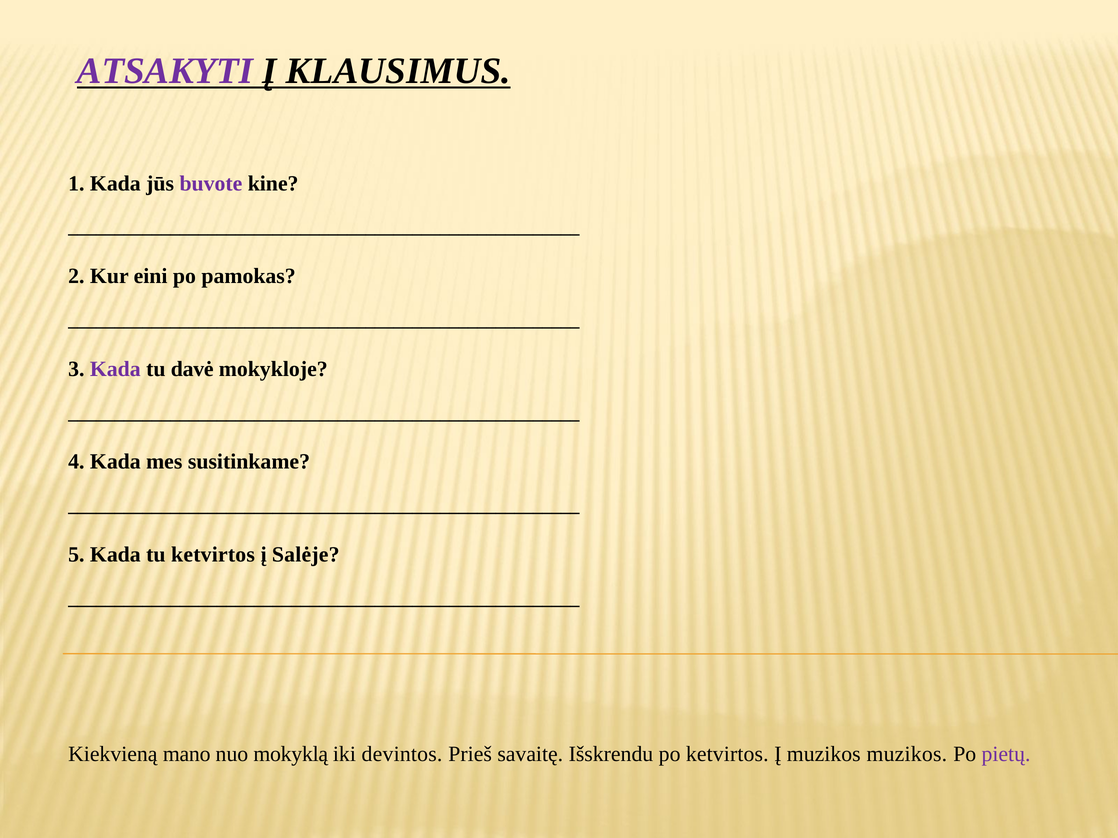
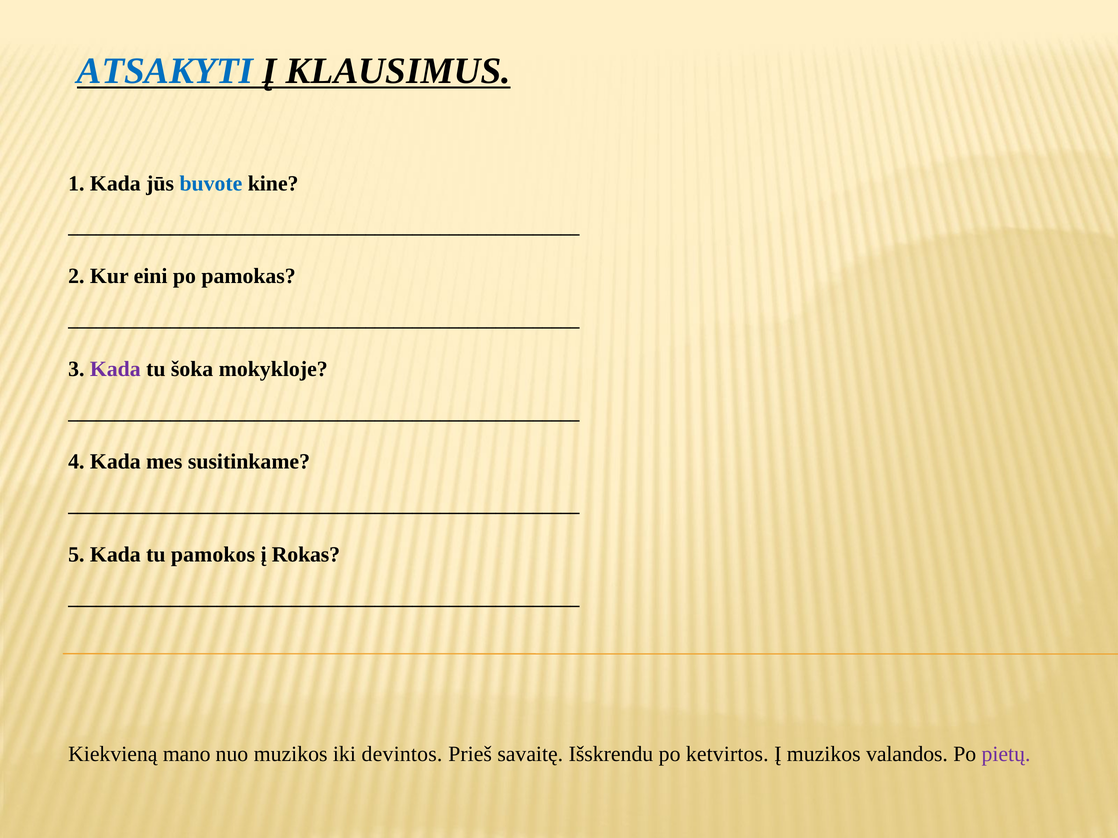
ATSAKYTI colour: purple -> blue (165, 71)
buvote colour: purple -> blue (211, 183)
davė: davė -> šoka (192, 369)
tu ketvirtos: ketvirtos -> pamokos (213, 555)
Salėje: Salėje -> Rokas (306, 555)
nuo mokyklą: mokyklą -> muzikos (291, 754)
muzikos muzikos: muzikos -> valandos (907, 754)
